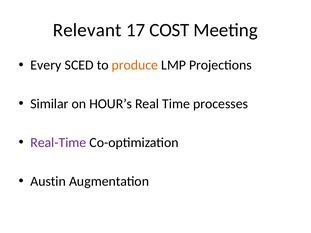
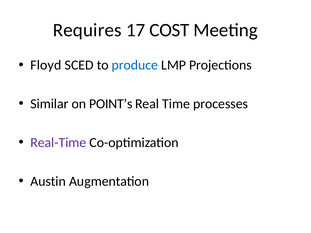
Relevant: Relevant -> Requires (87, 30)
Every: Every -> Floyd (46, 65)
produce colour: orange -> blue (135, 65)
HOUR’s: HOUR’s -> POINT’s (111, 104)
